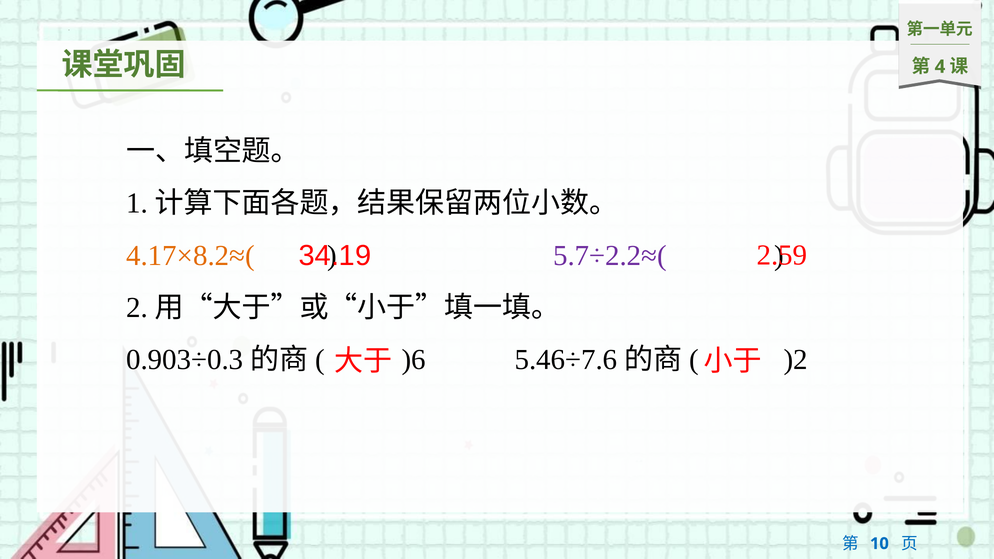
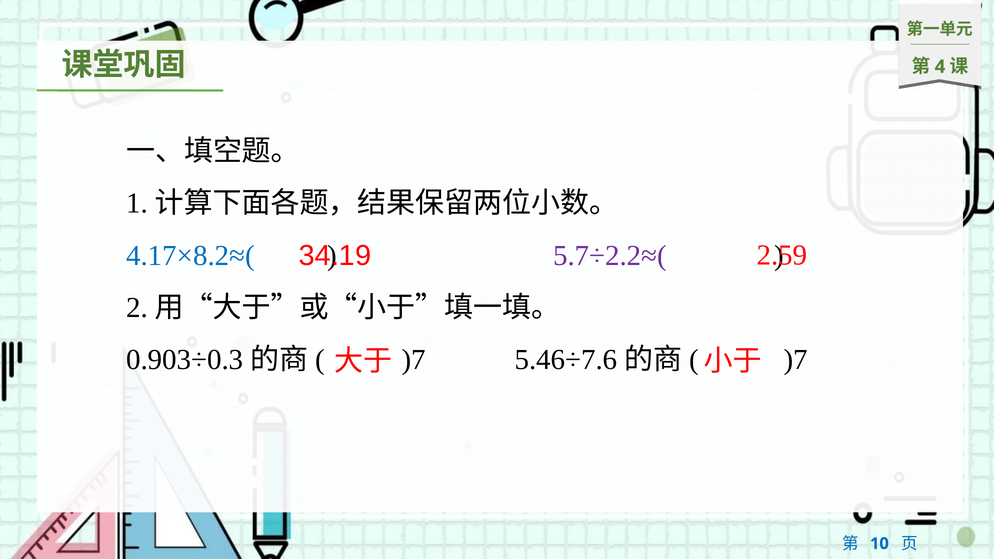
4.17×8.2≈( colour: orange -> blue (191, 256)
)6: )6 -> )7 (414, 360)
)2: )2 -> )7 (796, 360)
